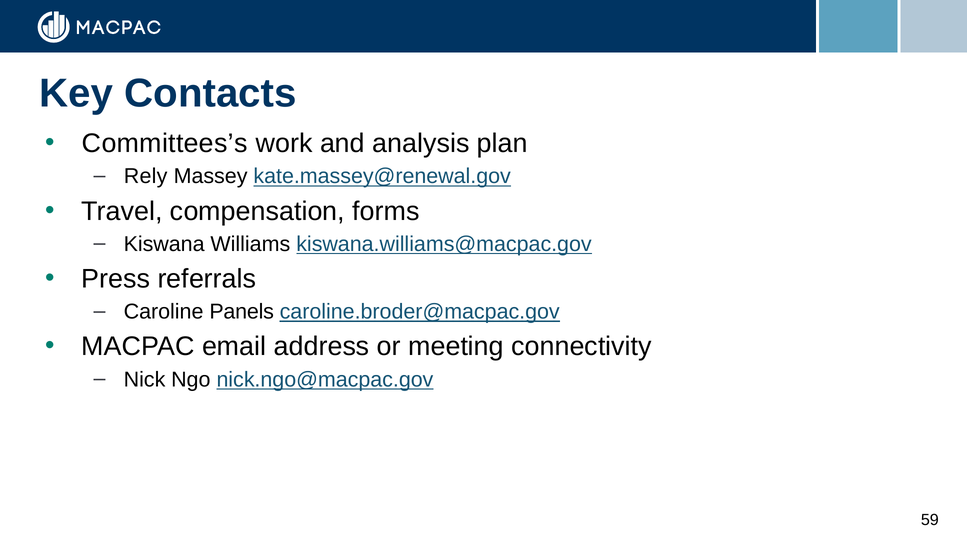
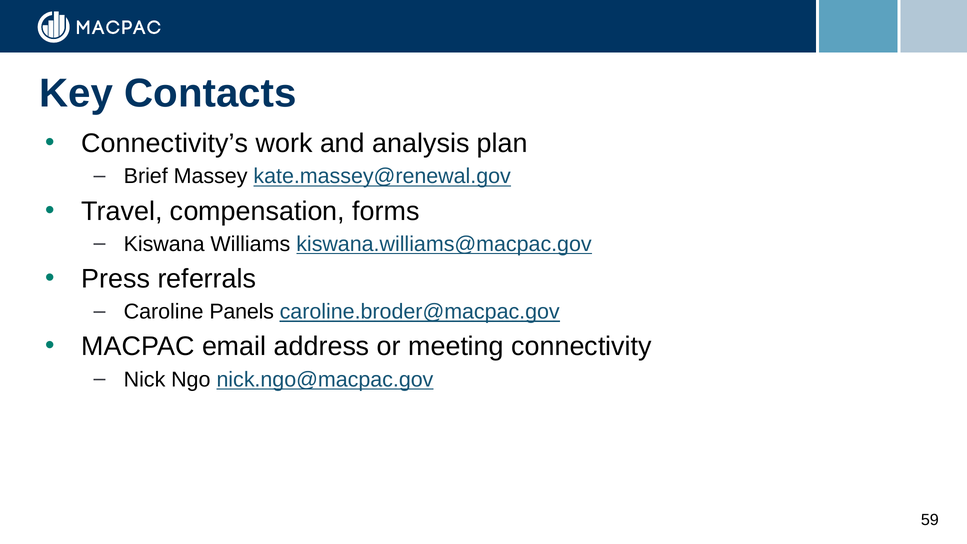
Committees’s: Committees’s -> Connectivity’s (165, 143)
Rely: Rely -> Brief (146, 176)
